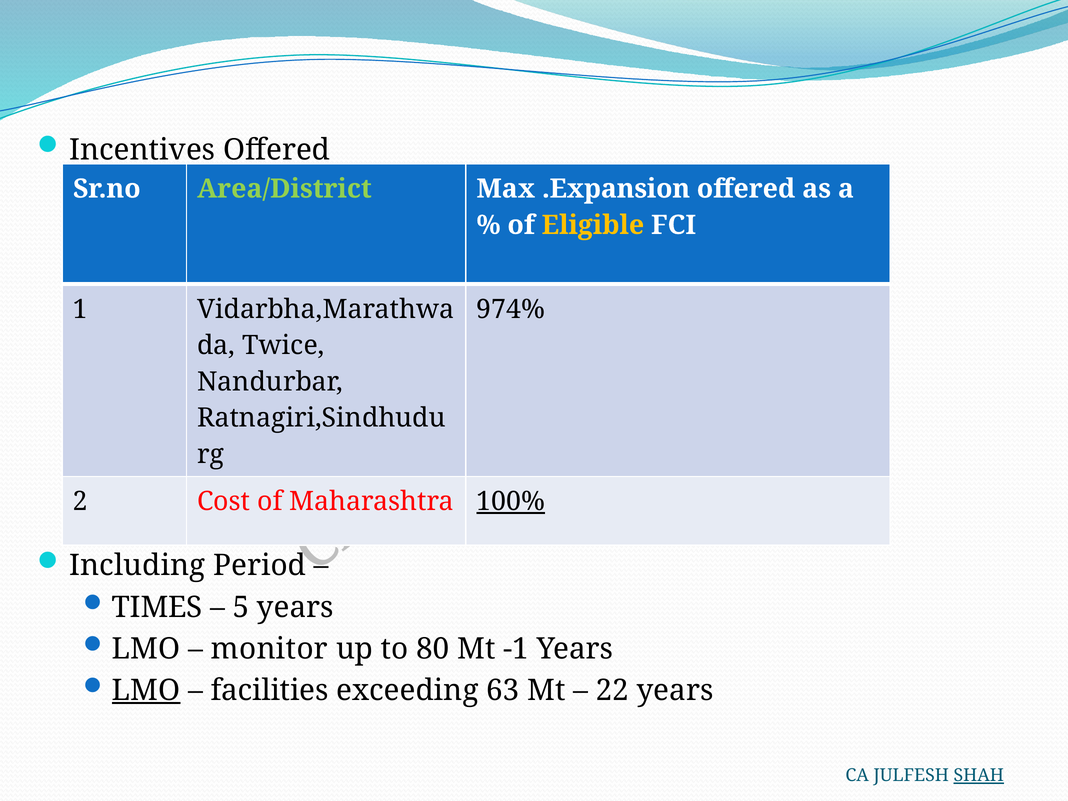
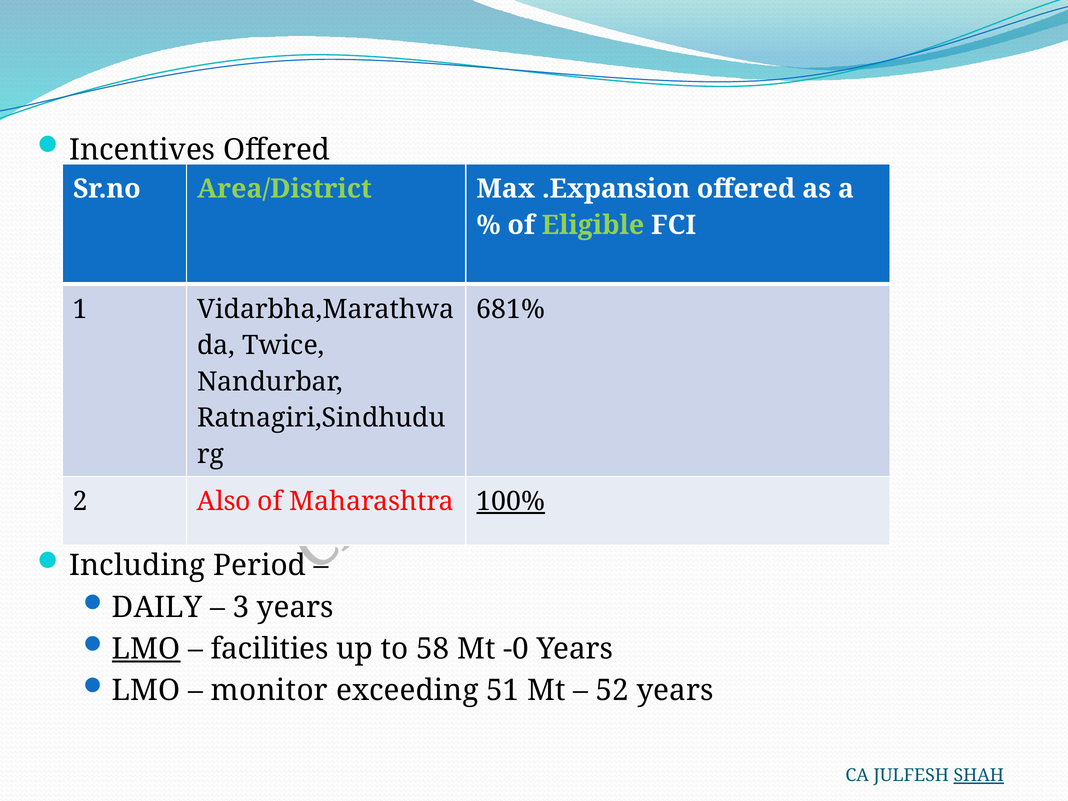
Eligible colour: yellow -> light green (593, 225)
974%: 974% -> 681% (511, 309)
Cost: Cost -> Also (224, 502)
TIMES: TIMES -> DAILY (157, 607)
5: 5 -> 3 (241, 607)
LMO underline: none -> present (146, 649)
monitor: monitor -> facilities (270, 649)
80: 80 -> 58 (433, 649)
-1: -1 -> -0 (516, 649)
LMO underline: present -> none (146, 690)
facilities: facilities -> monitor (269, 690)
63: 63 -> 51 (503, 690)
22: 22 -> 52 (612, 690)
